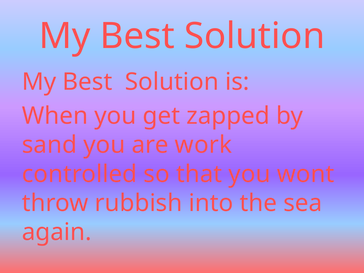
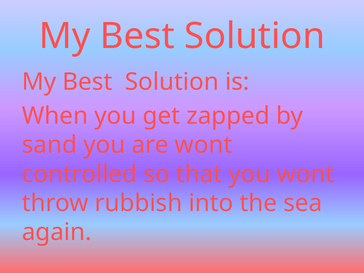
are work: work -> wont (204, 145)
